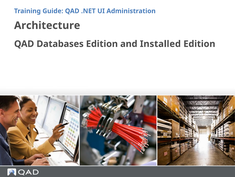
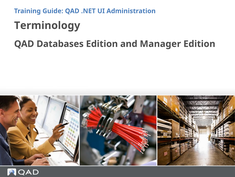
Architecture: Architecture -> Terminology (47, 25)
Installed: Installed -> Manager (160, 44)
